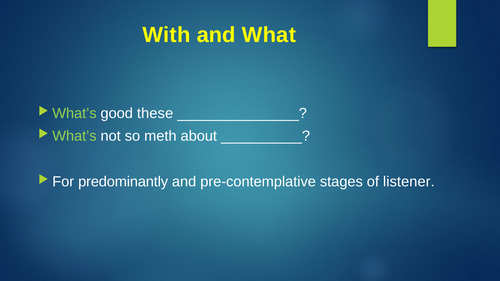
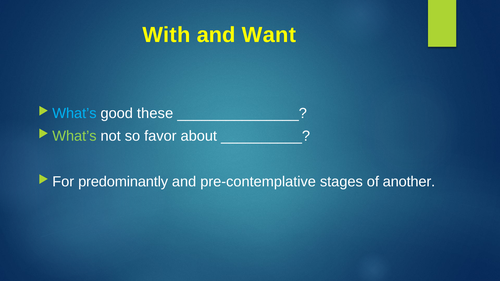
What: What -> Want (269, 35)
What’s colour: light green -> light blue (74, 114)
meth: meth -> favor (160, 136)
listener: listener -> another (409, 182)
